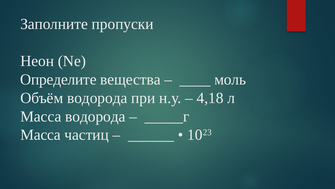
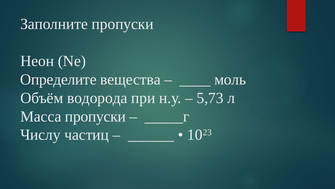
4,18: 4,18 -> 5,73 (210, 98)
Масса водорода: водорода -> пропуски (95, 116)
Масса: Масса -> Числу (40, 134)
